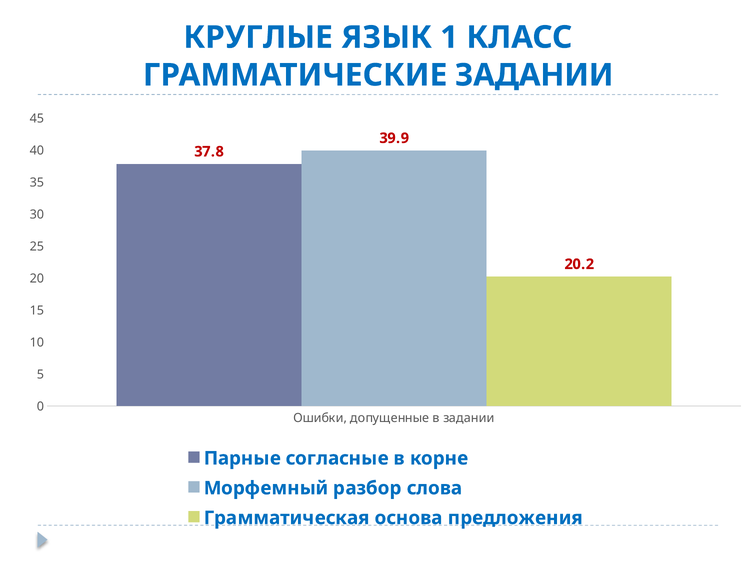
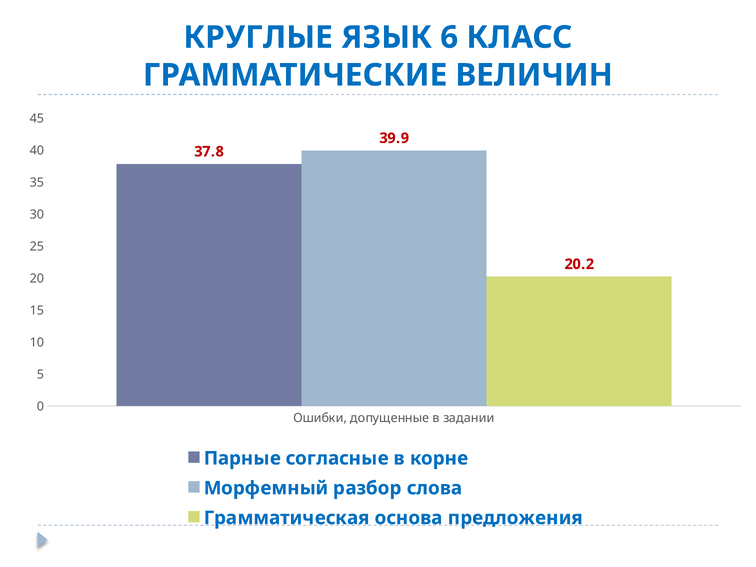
1: 1 -> 6 (449, 37)
ГРАММАТИЧЕСКИЕ ЗАДАНИИ: ЗАДАНИИ -> ВЕЛИЧИН (534, 75)
